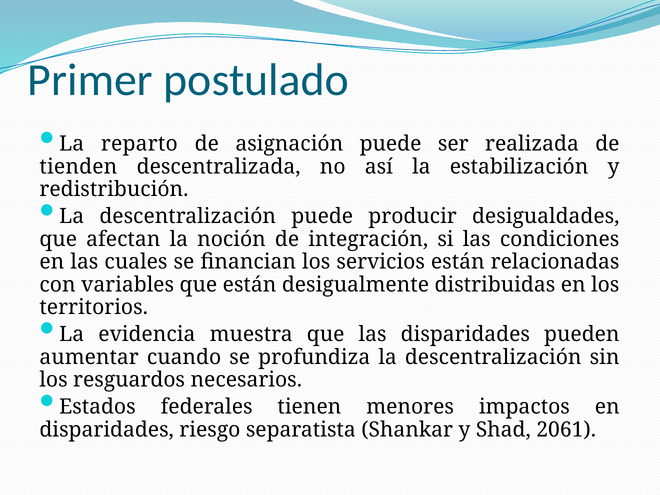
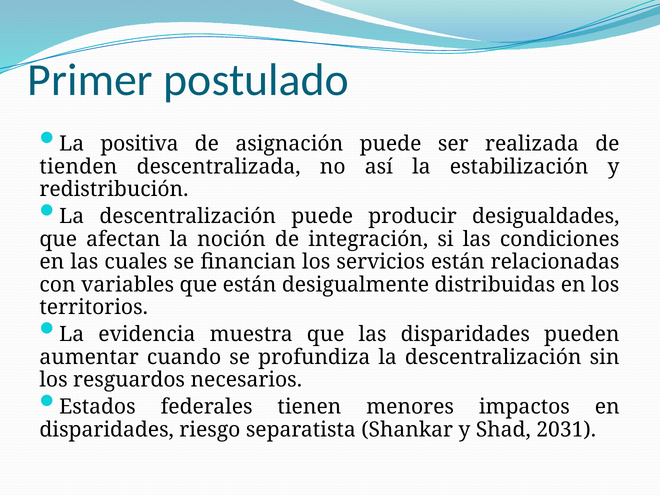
reparto: reparto -> positiva (140, 144)
2061: 2061 -> 2031 (566, 430)
